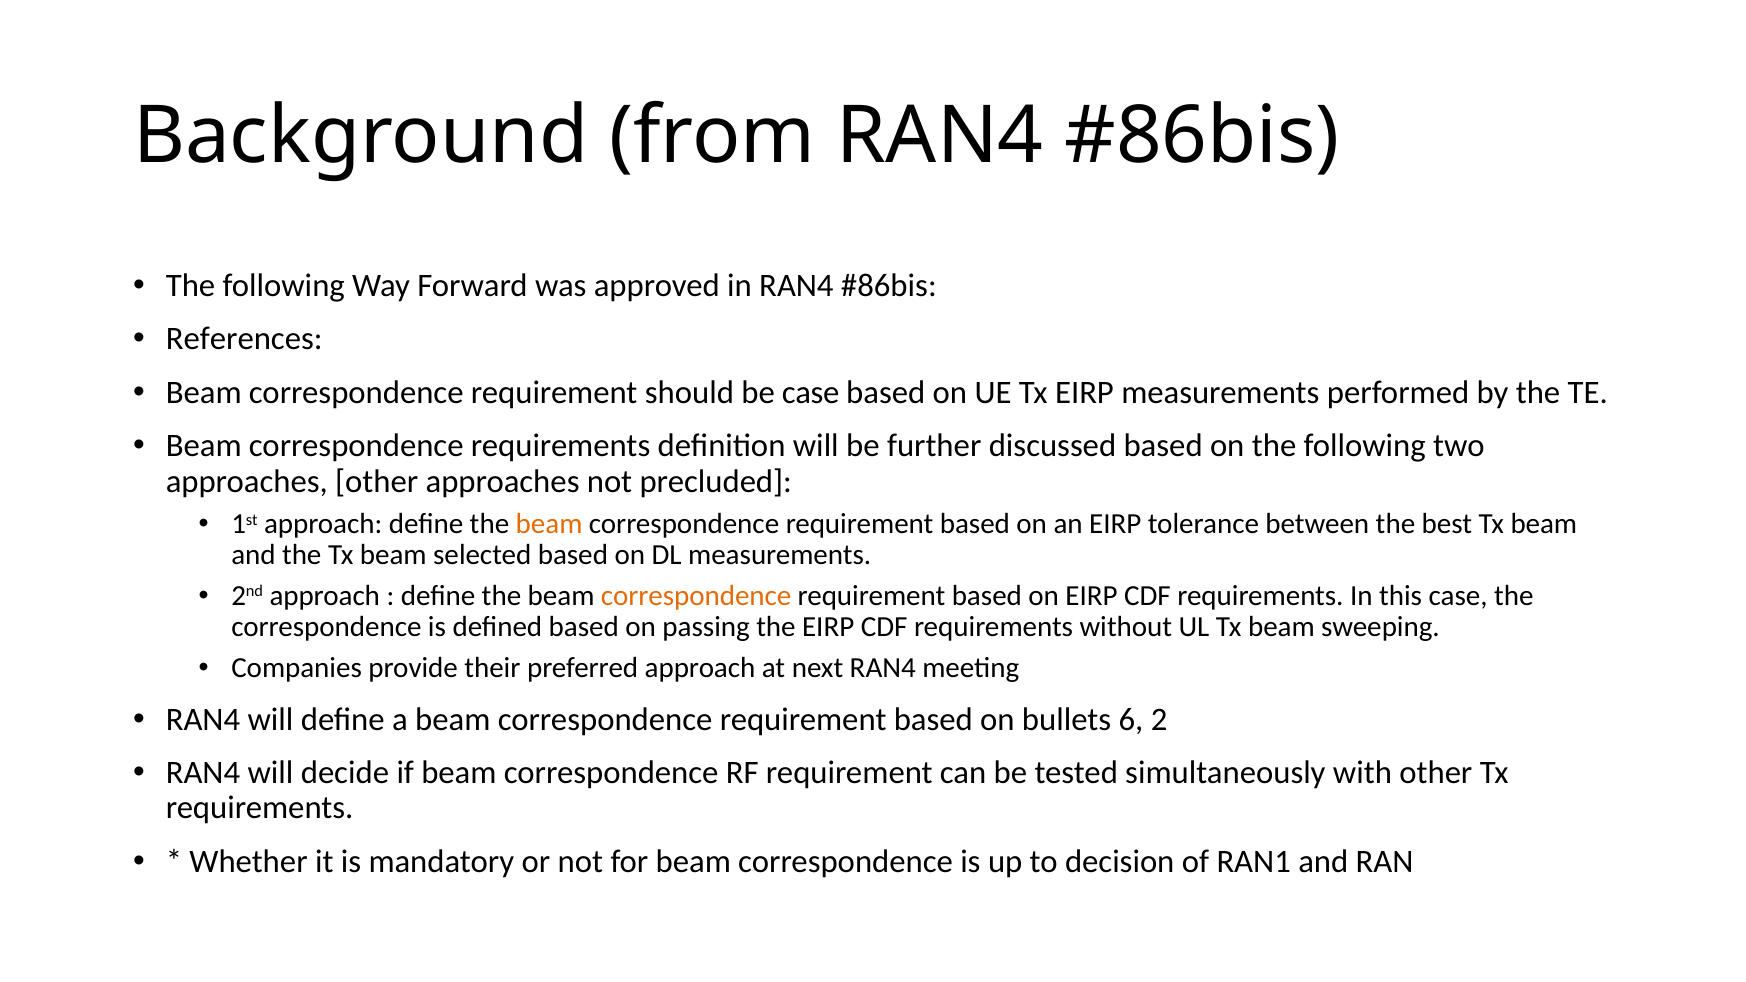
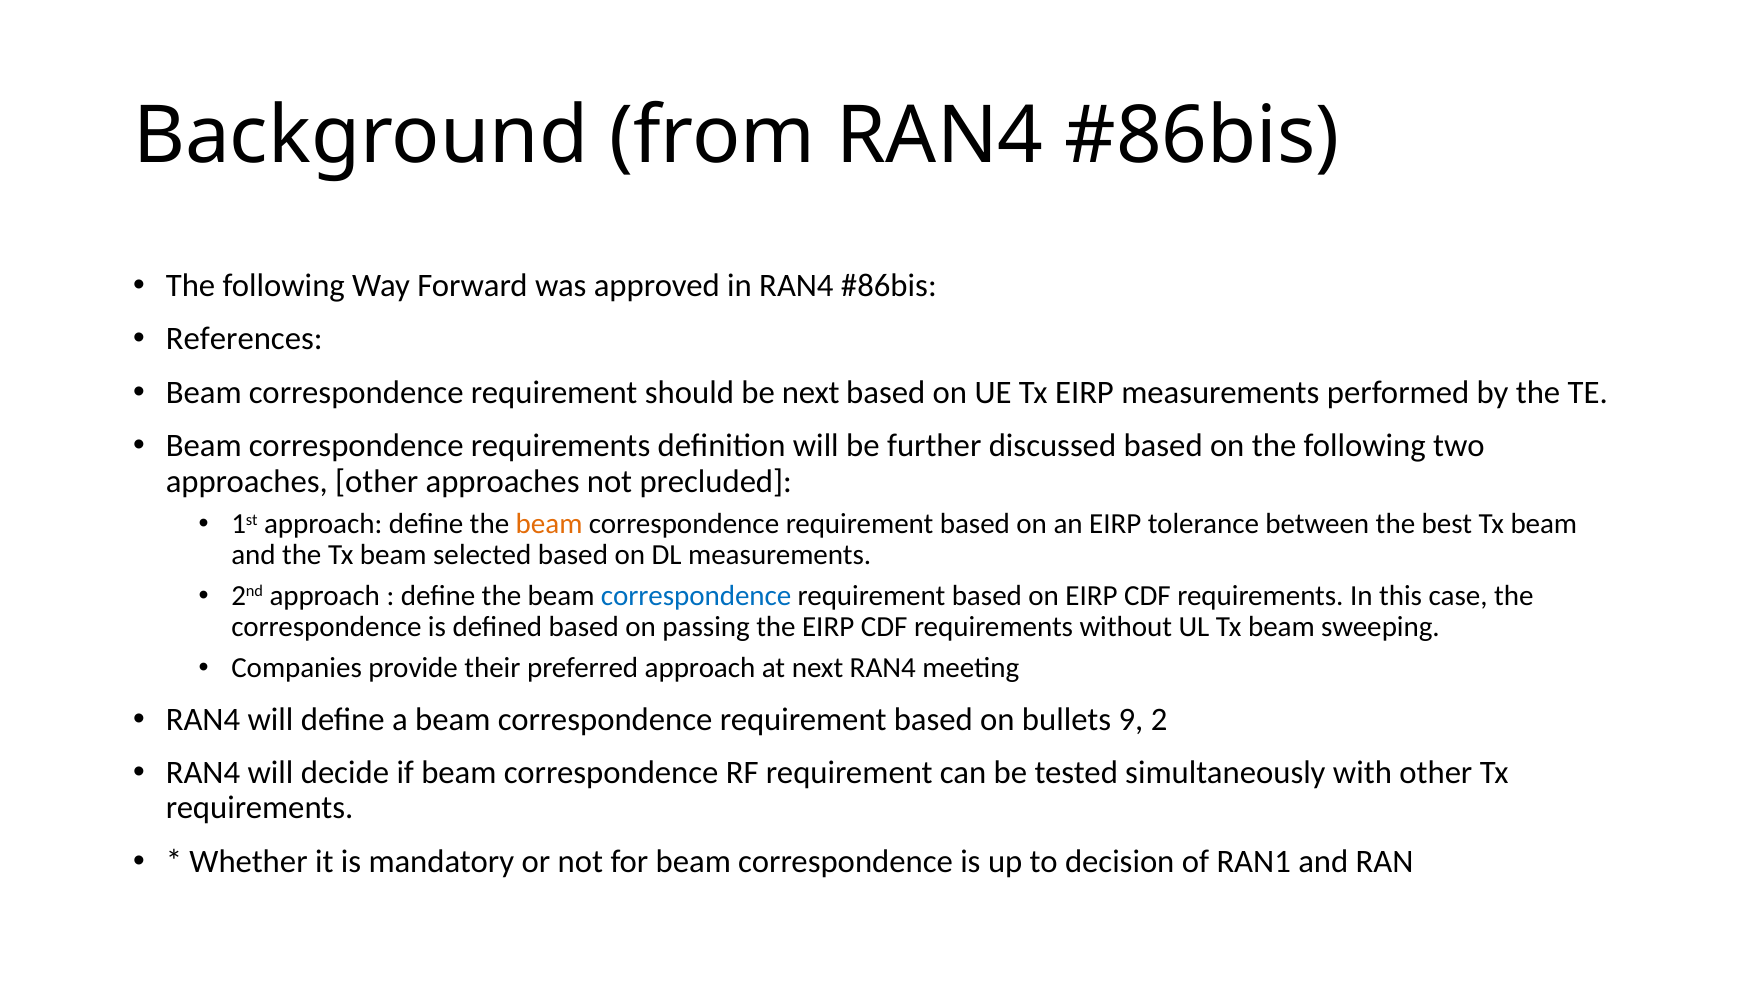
be case: case -> next (811, 393)
correspondence colour: orange -> blue (696, 596)
6: 6 -> 9 (1131, 719)
